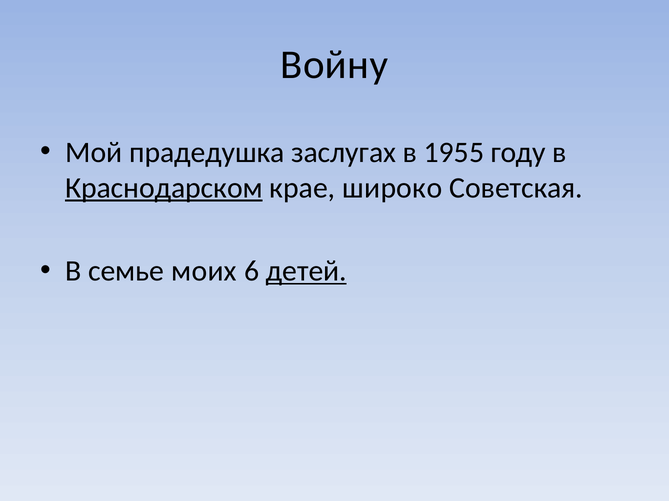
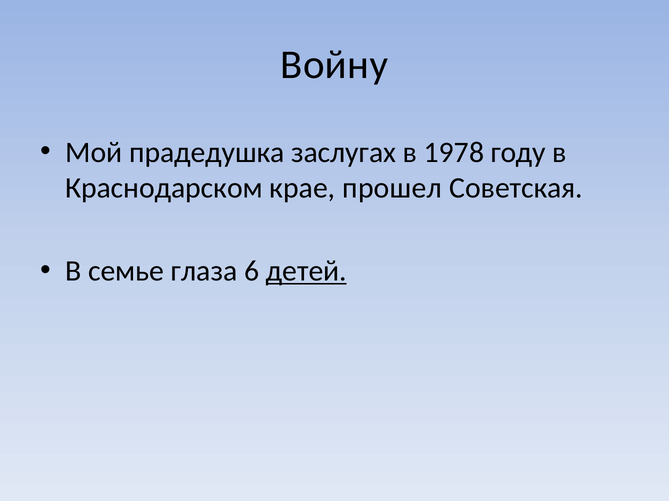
1955: 1955 -> 1978 (454, 152)
Краснодарском underline: present -> none (164, 188)
широко: широко -> прошел (392, 188)
моих: моих -> глаза (204, 271)
